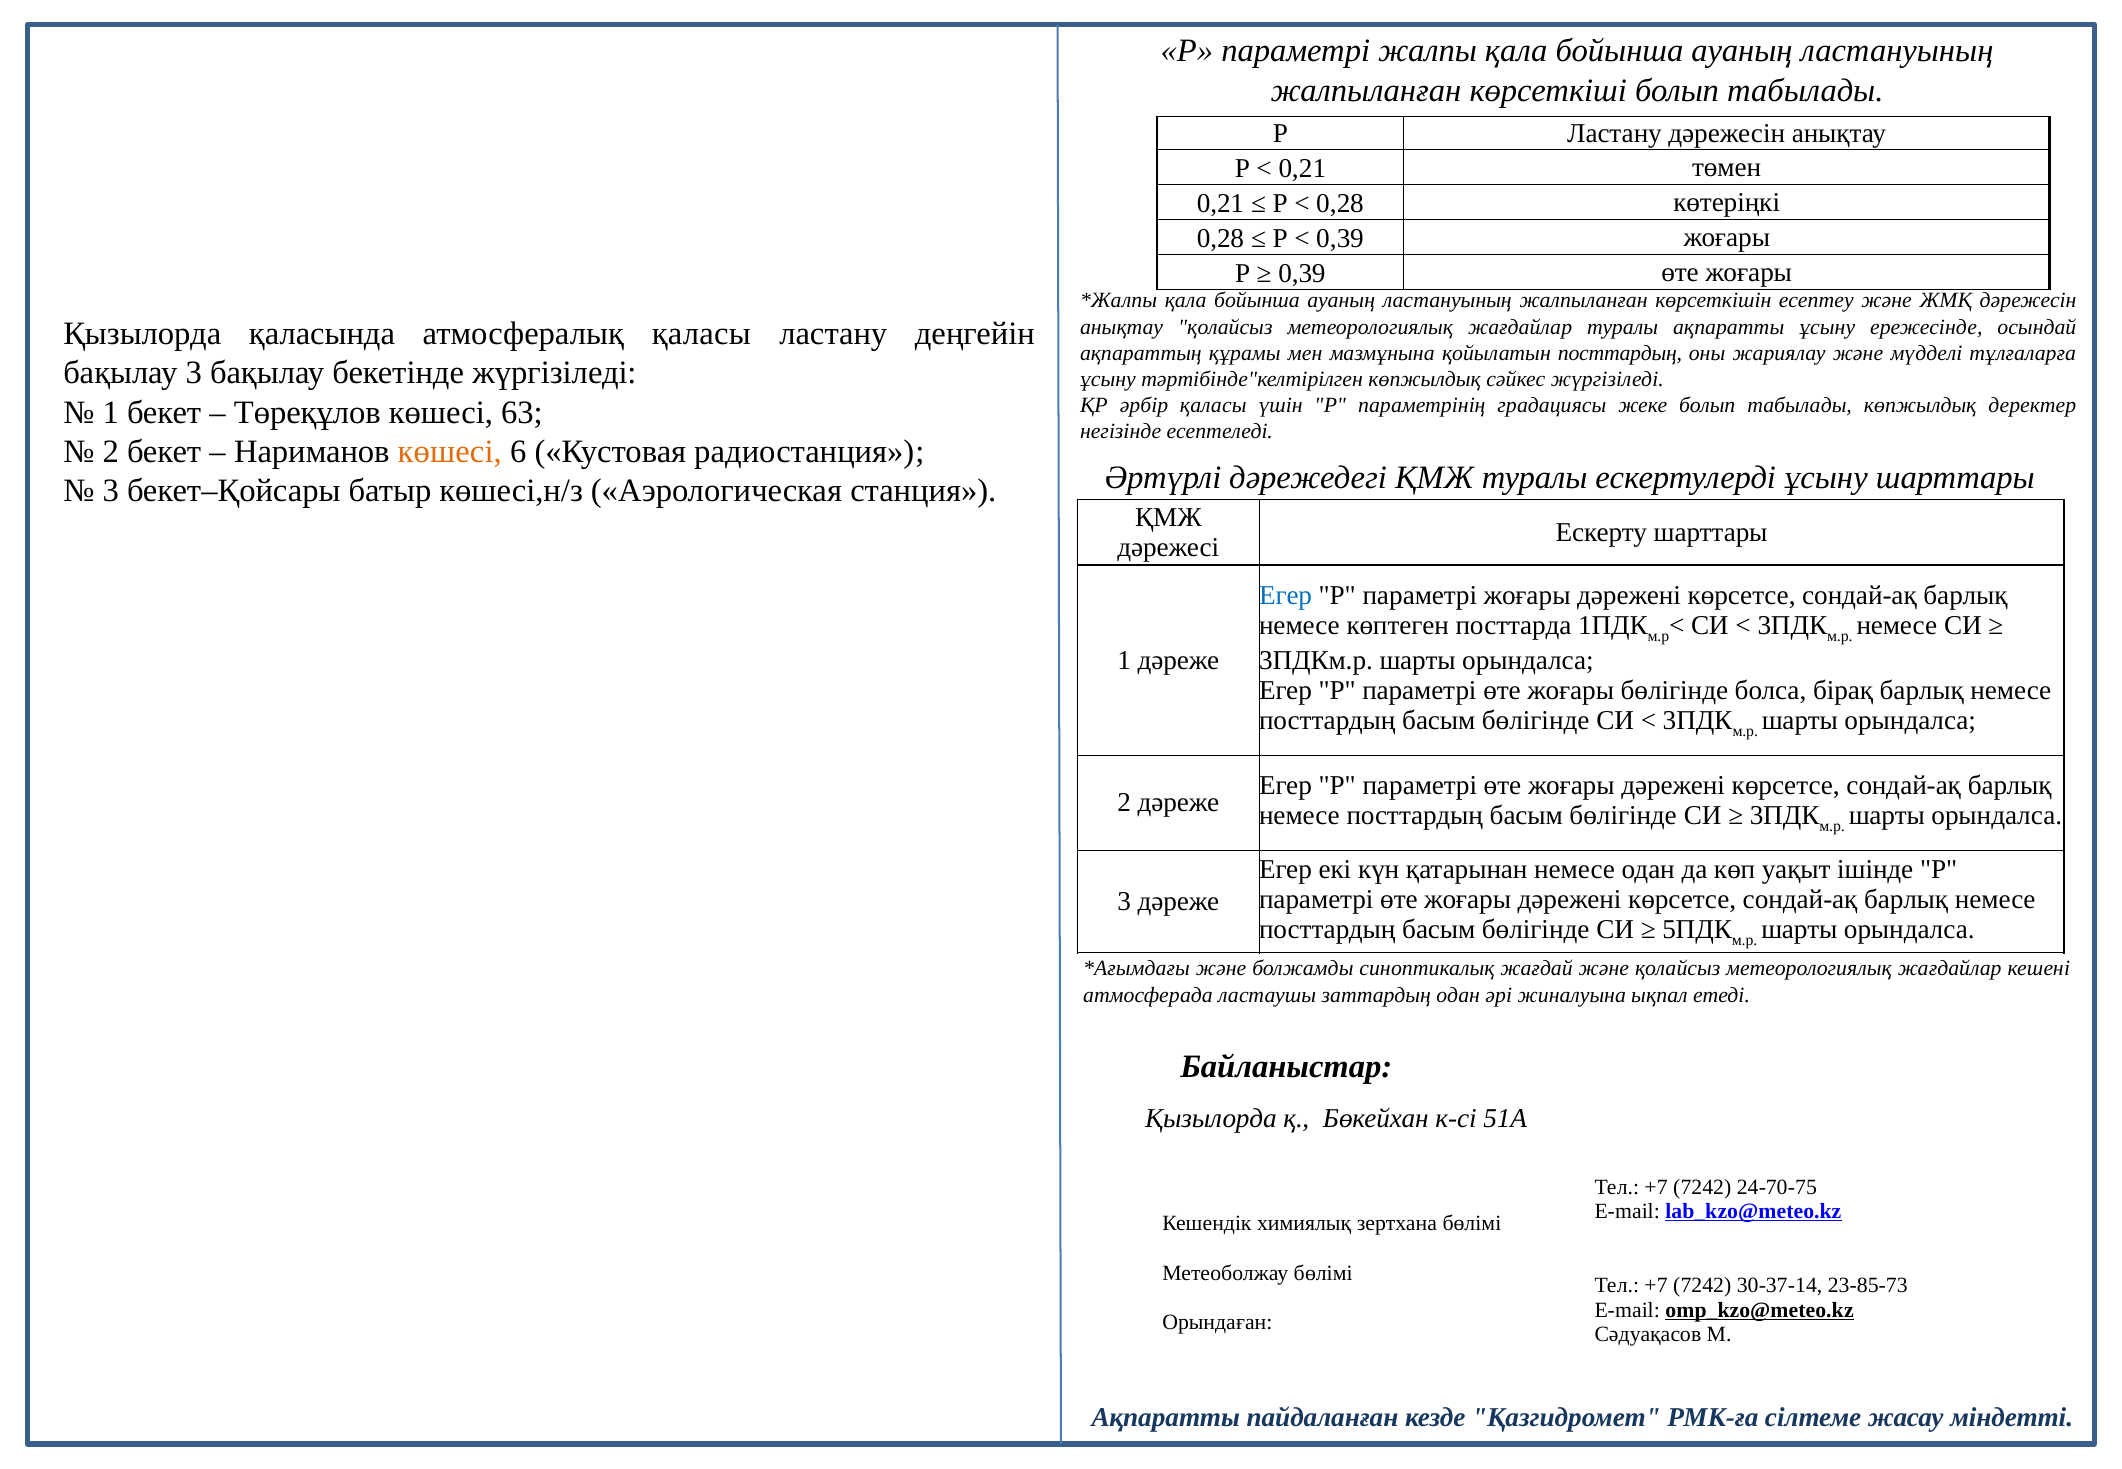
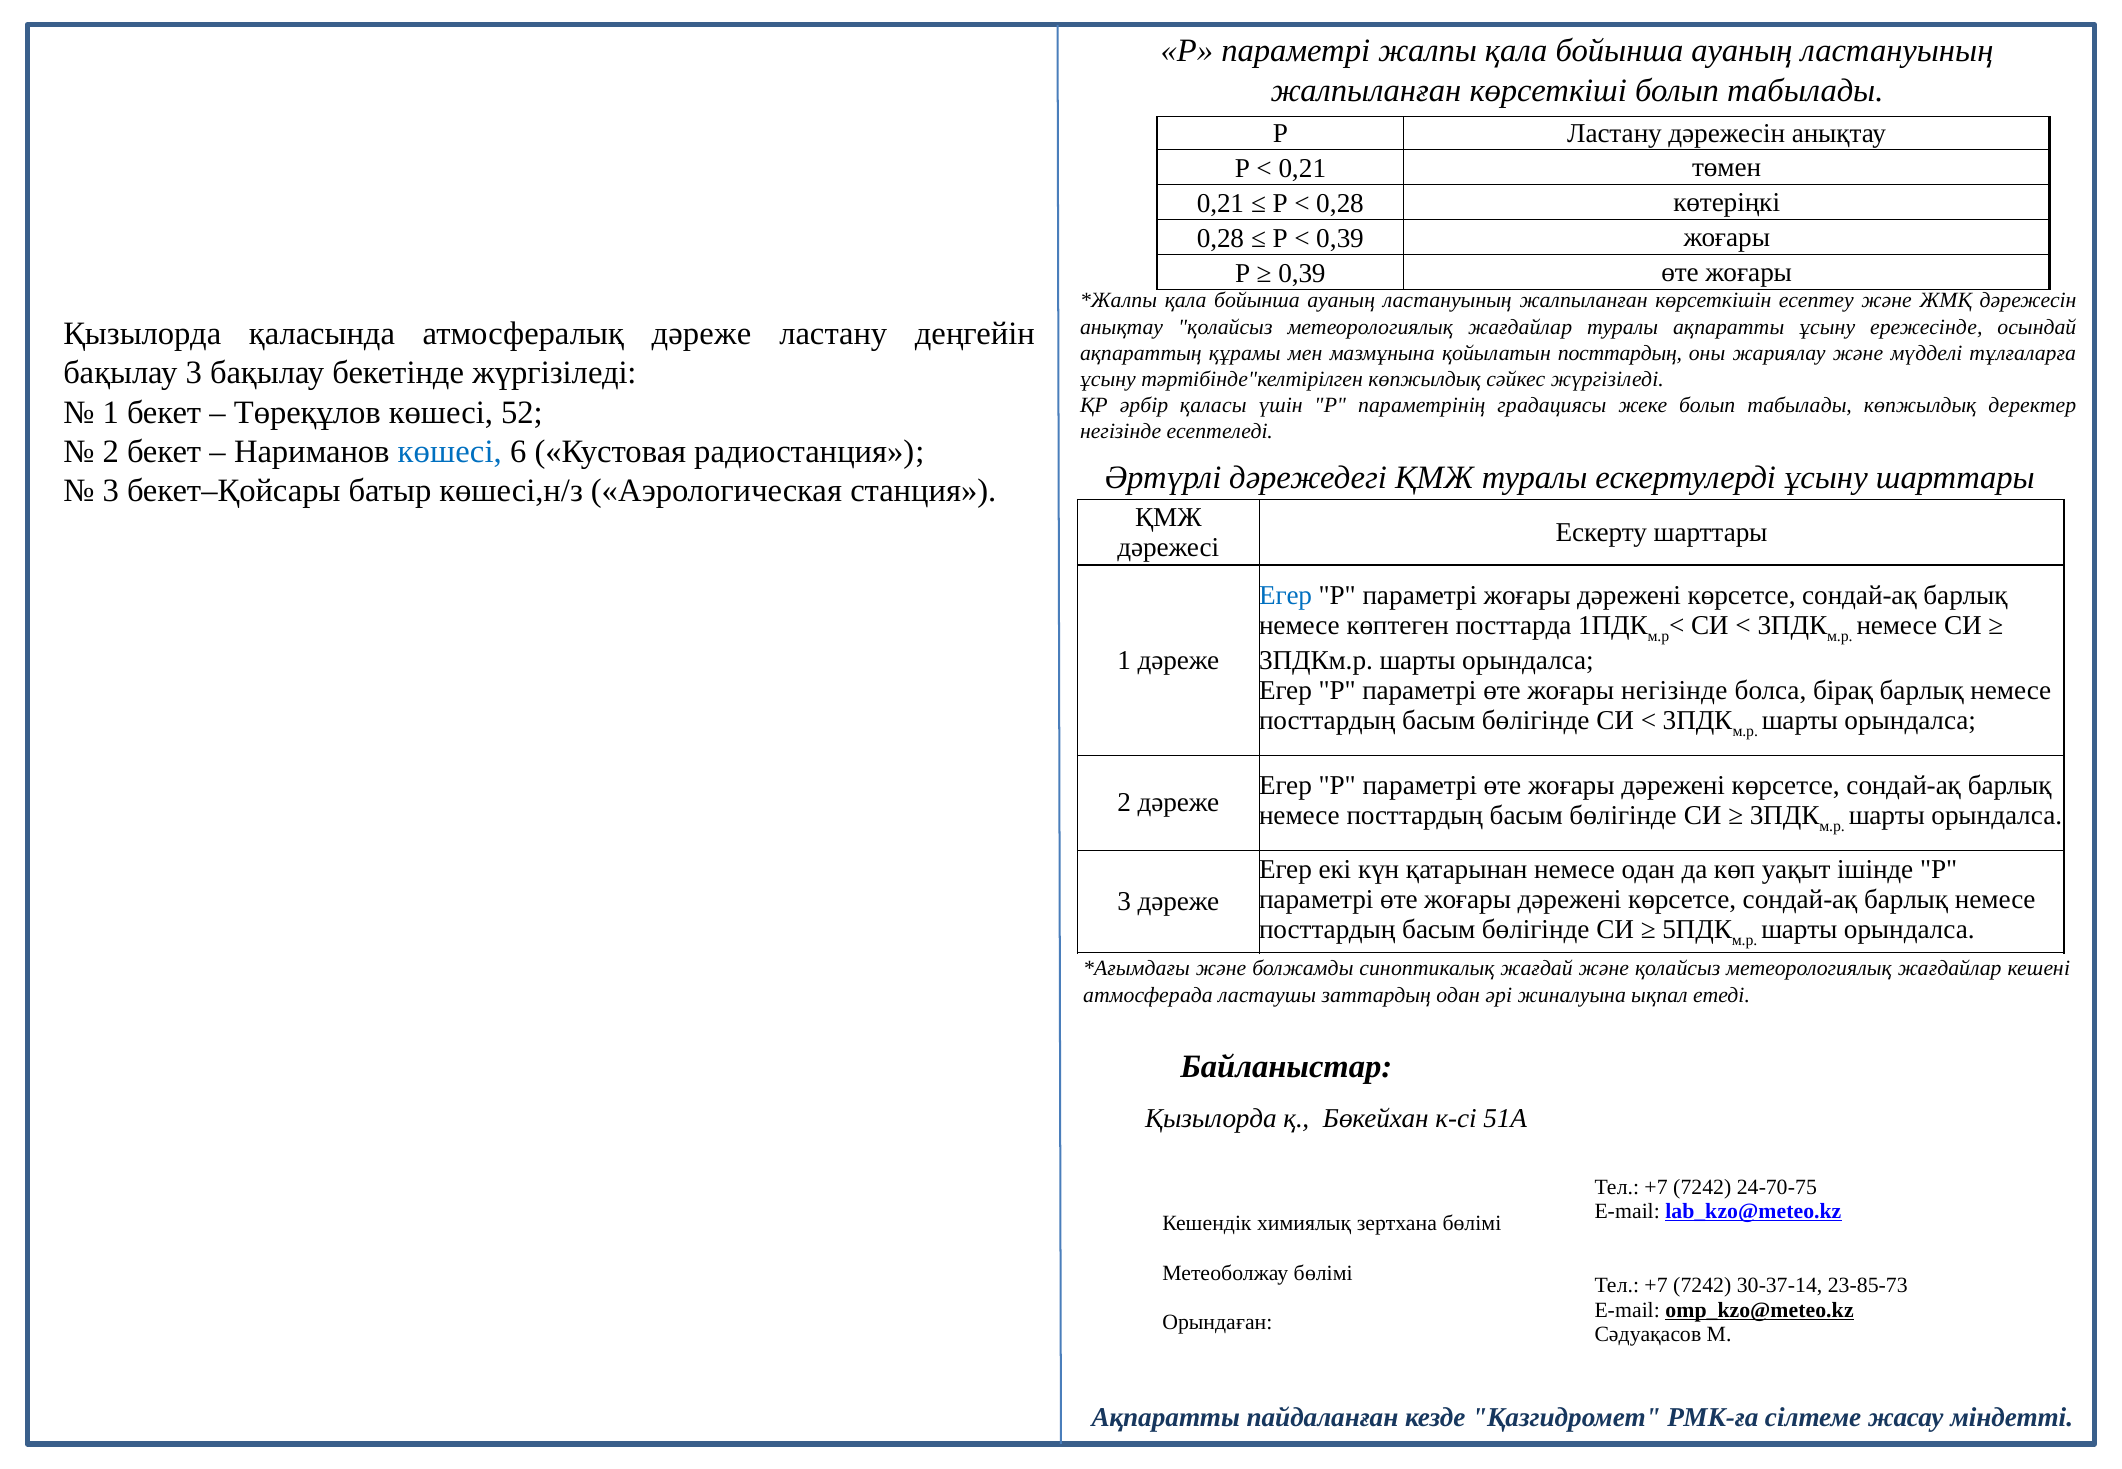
атмосфералық қаласы: қаласы -> дәреже (701, 334)
63: 63 -> 52 (522, 412)
көшесі colour: orange -> blue (450, 452)
жоғары бөлігінде: бөлігінде -> негізінде (1674, 690)
